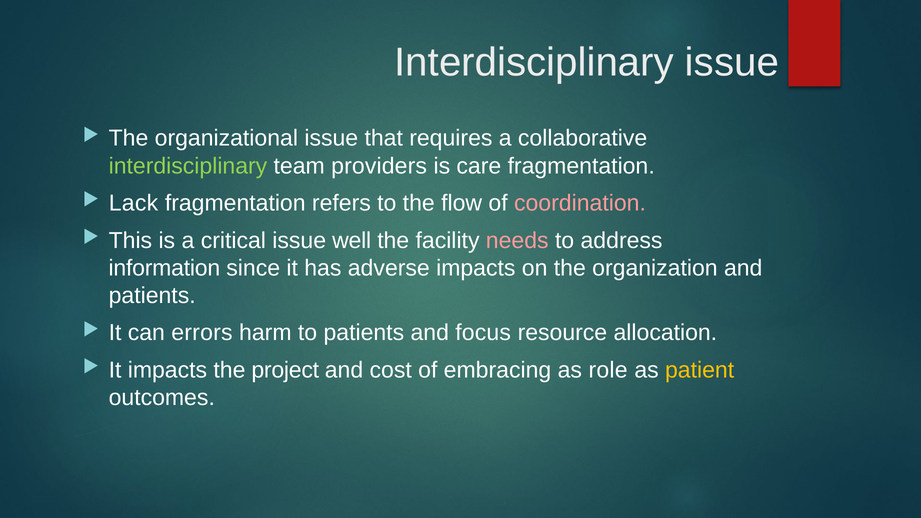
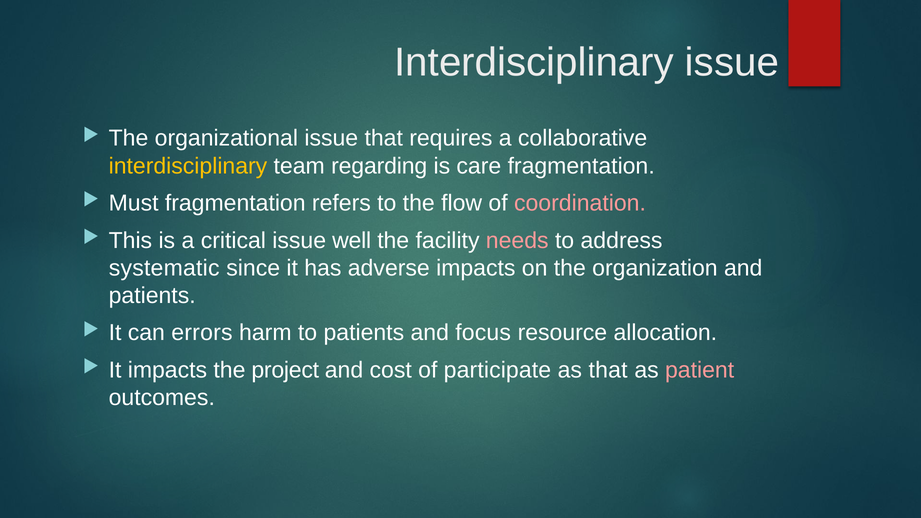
interdisciplinary colour: light green -> yellow (188, 166)
providers: providers -> regarding (379, 166)
Lack: Lack -> Must (134, 203)
information: information -> systematic (164, 268)
embracing: embracing -> participate (497, 370)
as role: role -> that (608, 370)
patient colour: yellow -> pink (700, 370)
